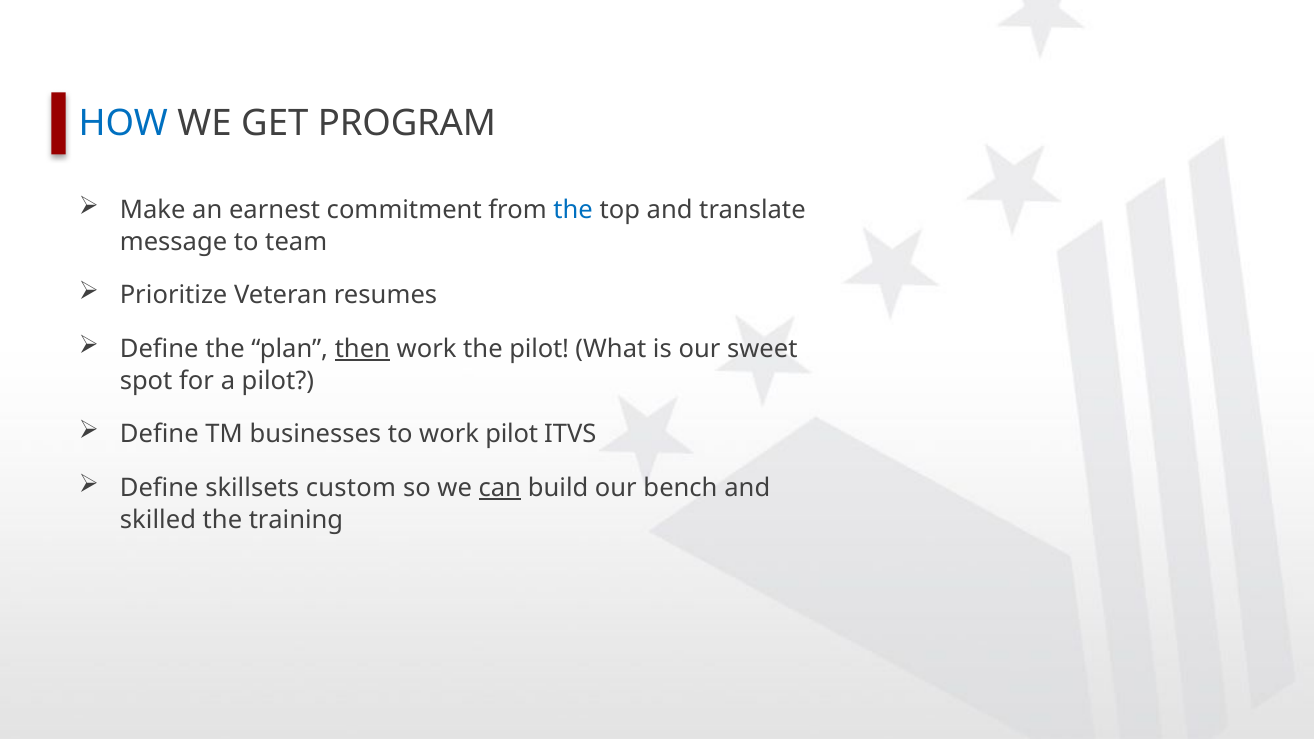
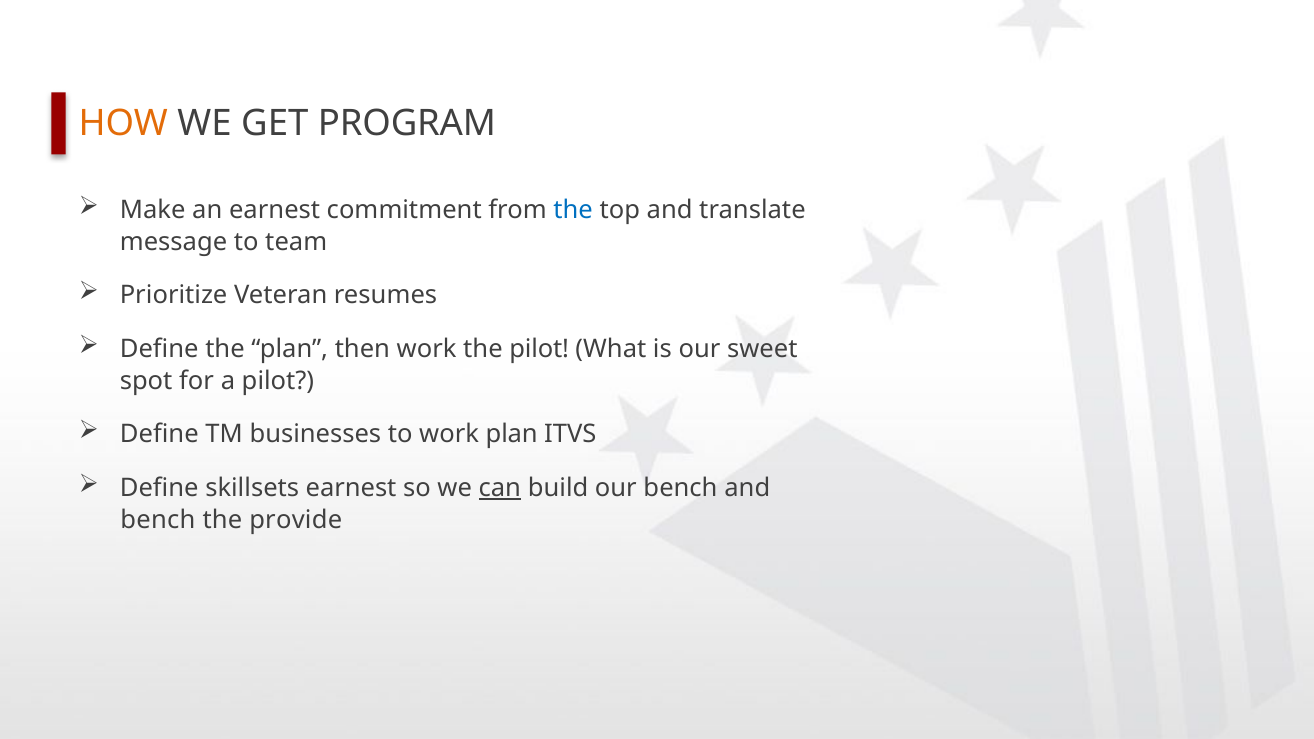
HOW colour: blue -> orange (123, 123)
then underline: present -> none (362, 349)
work pilot: pilot -> plan (512, 434)
skillsets custom: custom -> earnest (351, 488)
skilled: skilled -> bench (158, 520)
training: training -> provide (296, 520)
